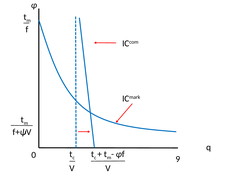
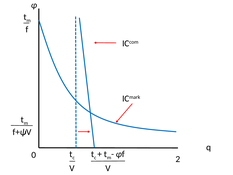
9: 9 -> 2 (178, 159)
